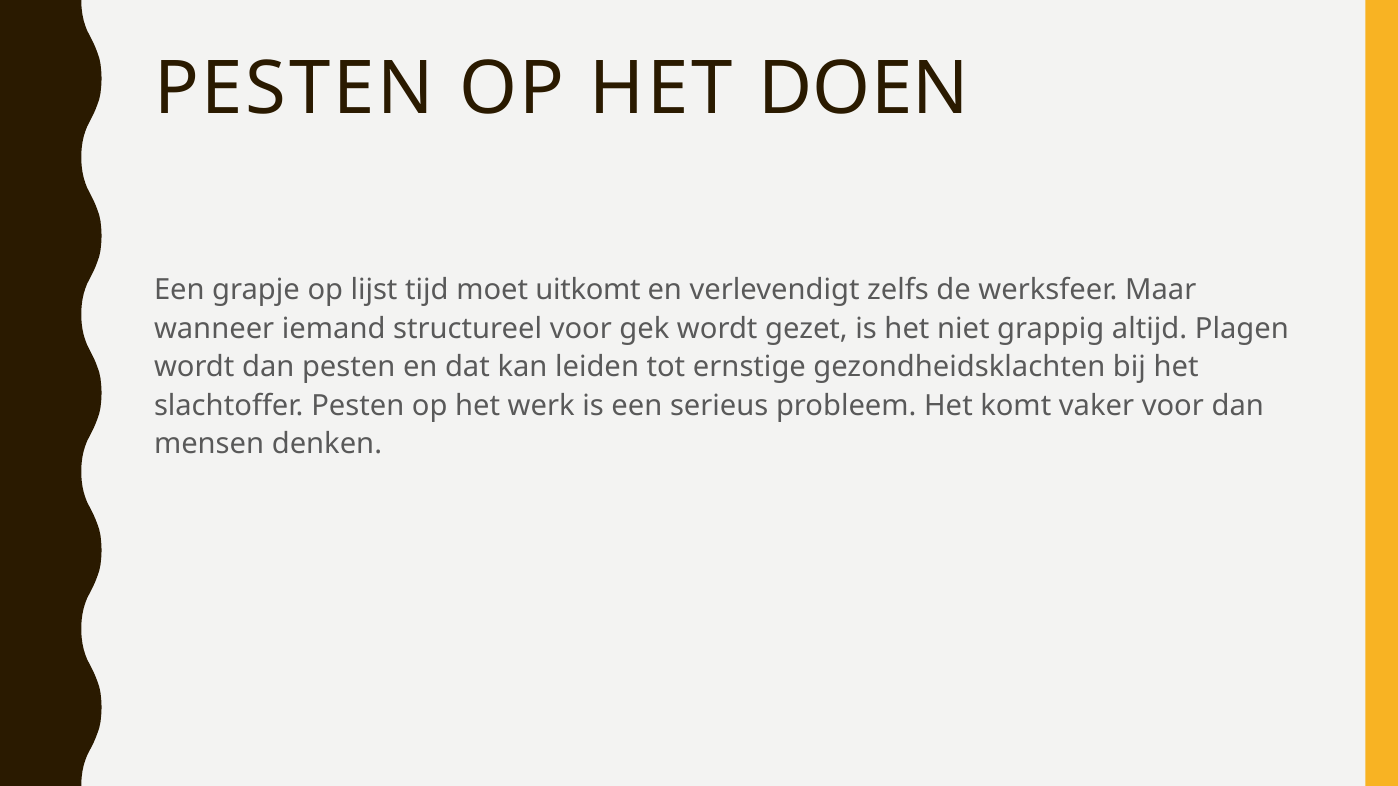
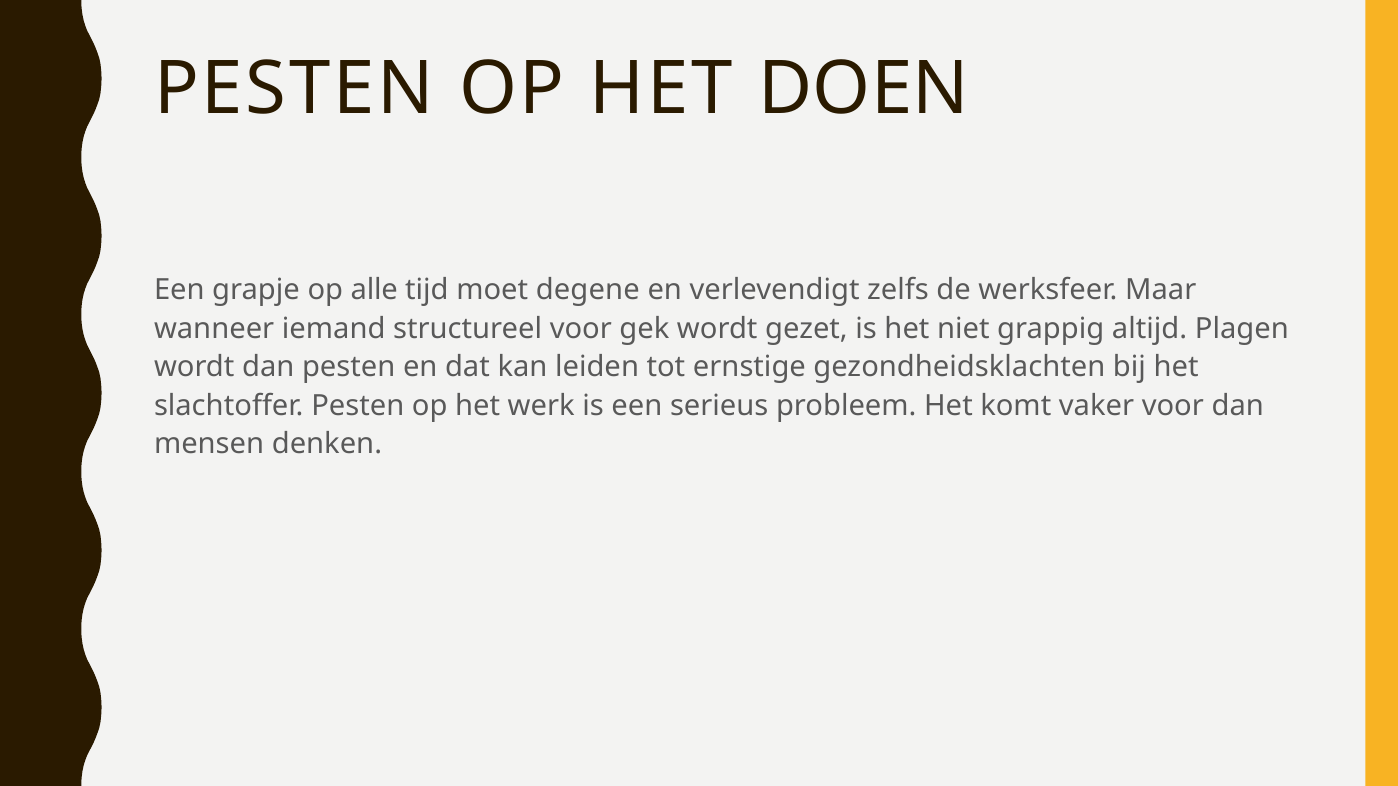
lijst: lijst -> alle (374, 290)
uitkomt: uitkomt -> degene (588, 290)
